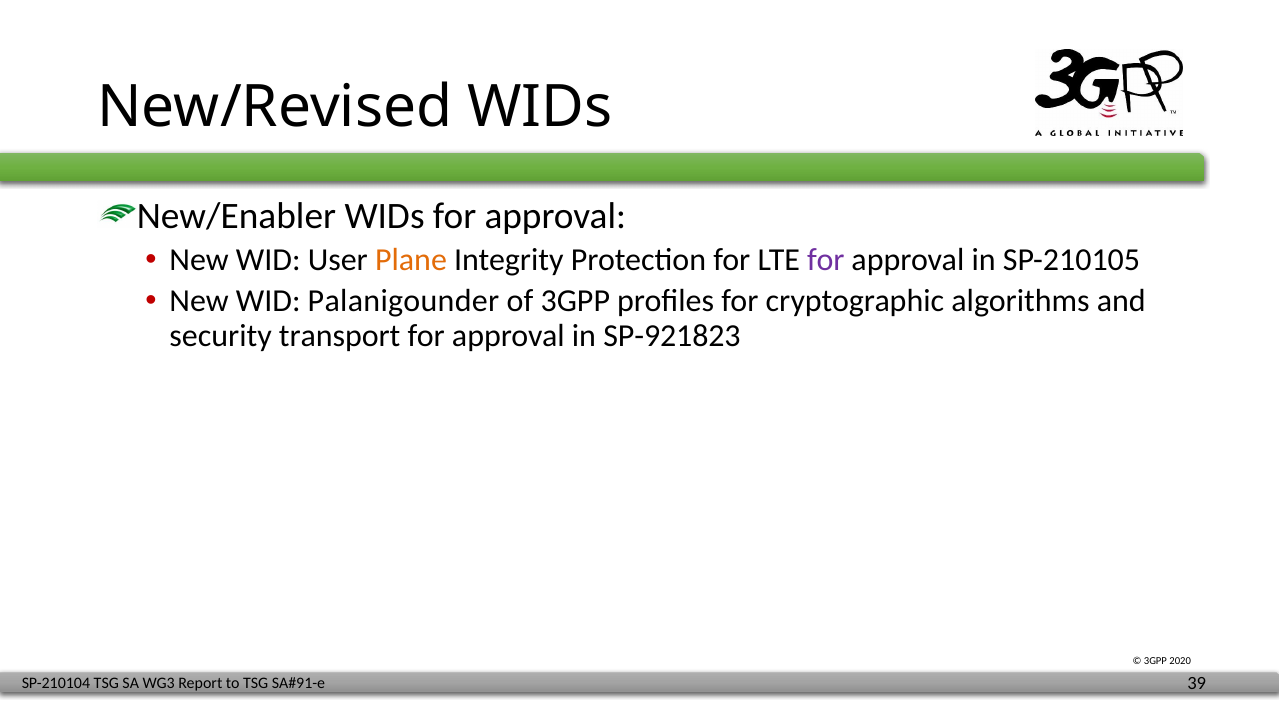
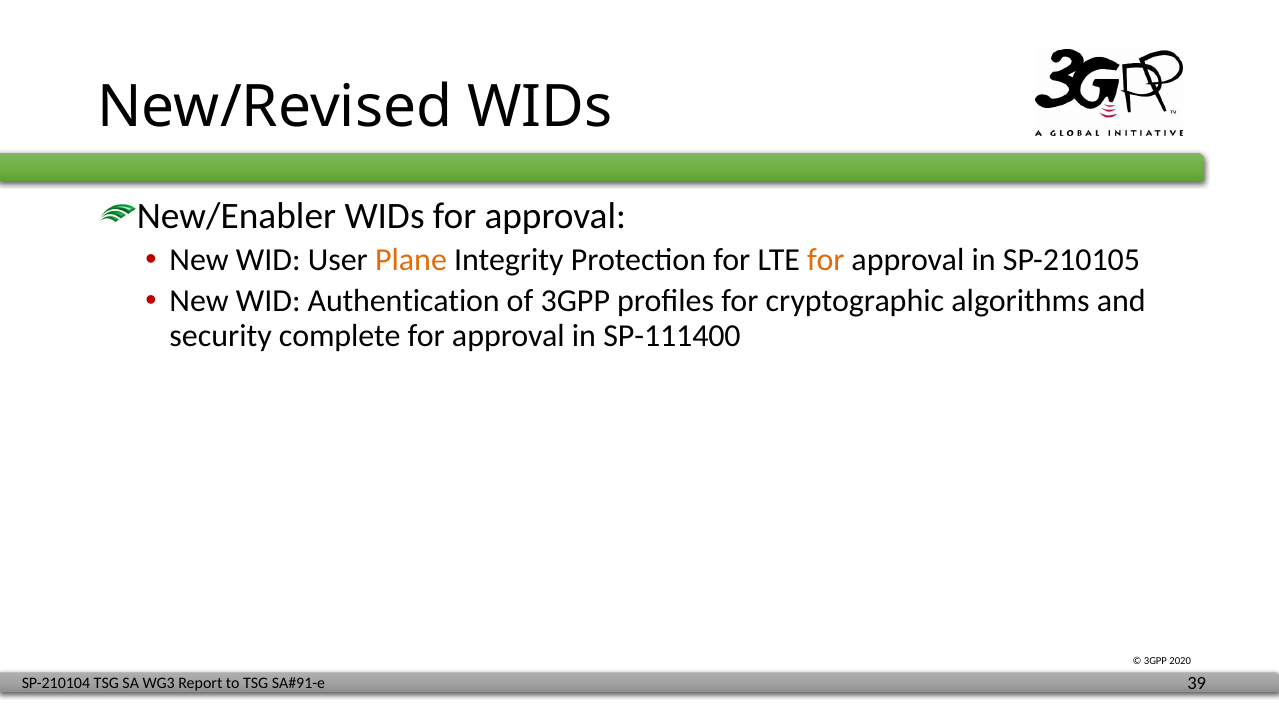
for colour: purple -> orange (826, 260)
Palanigounder: Palanigounder -> Authentication (404, 302)
transport: transport -> complete (340, 336)
SP-921823: SP-921823 -> SP-111400 (672, 336)
